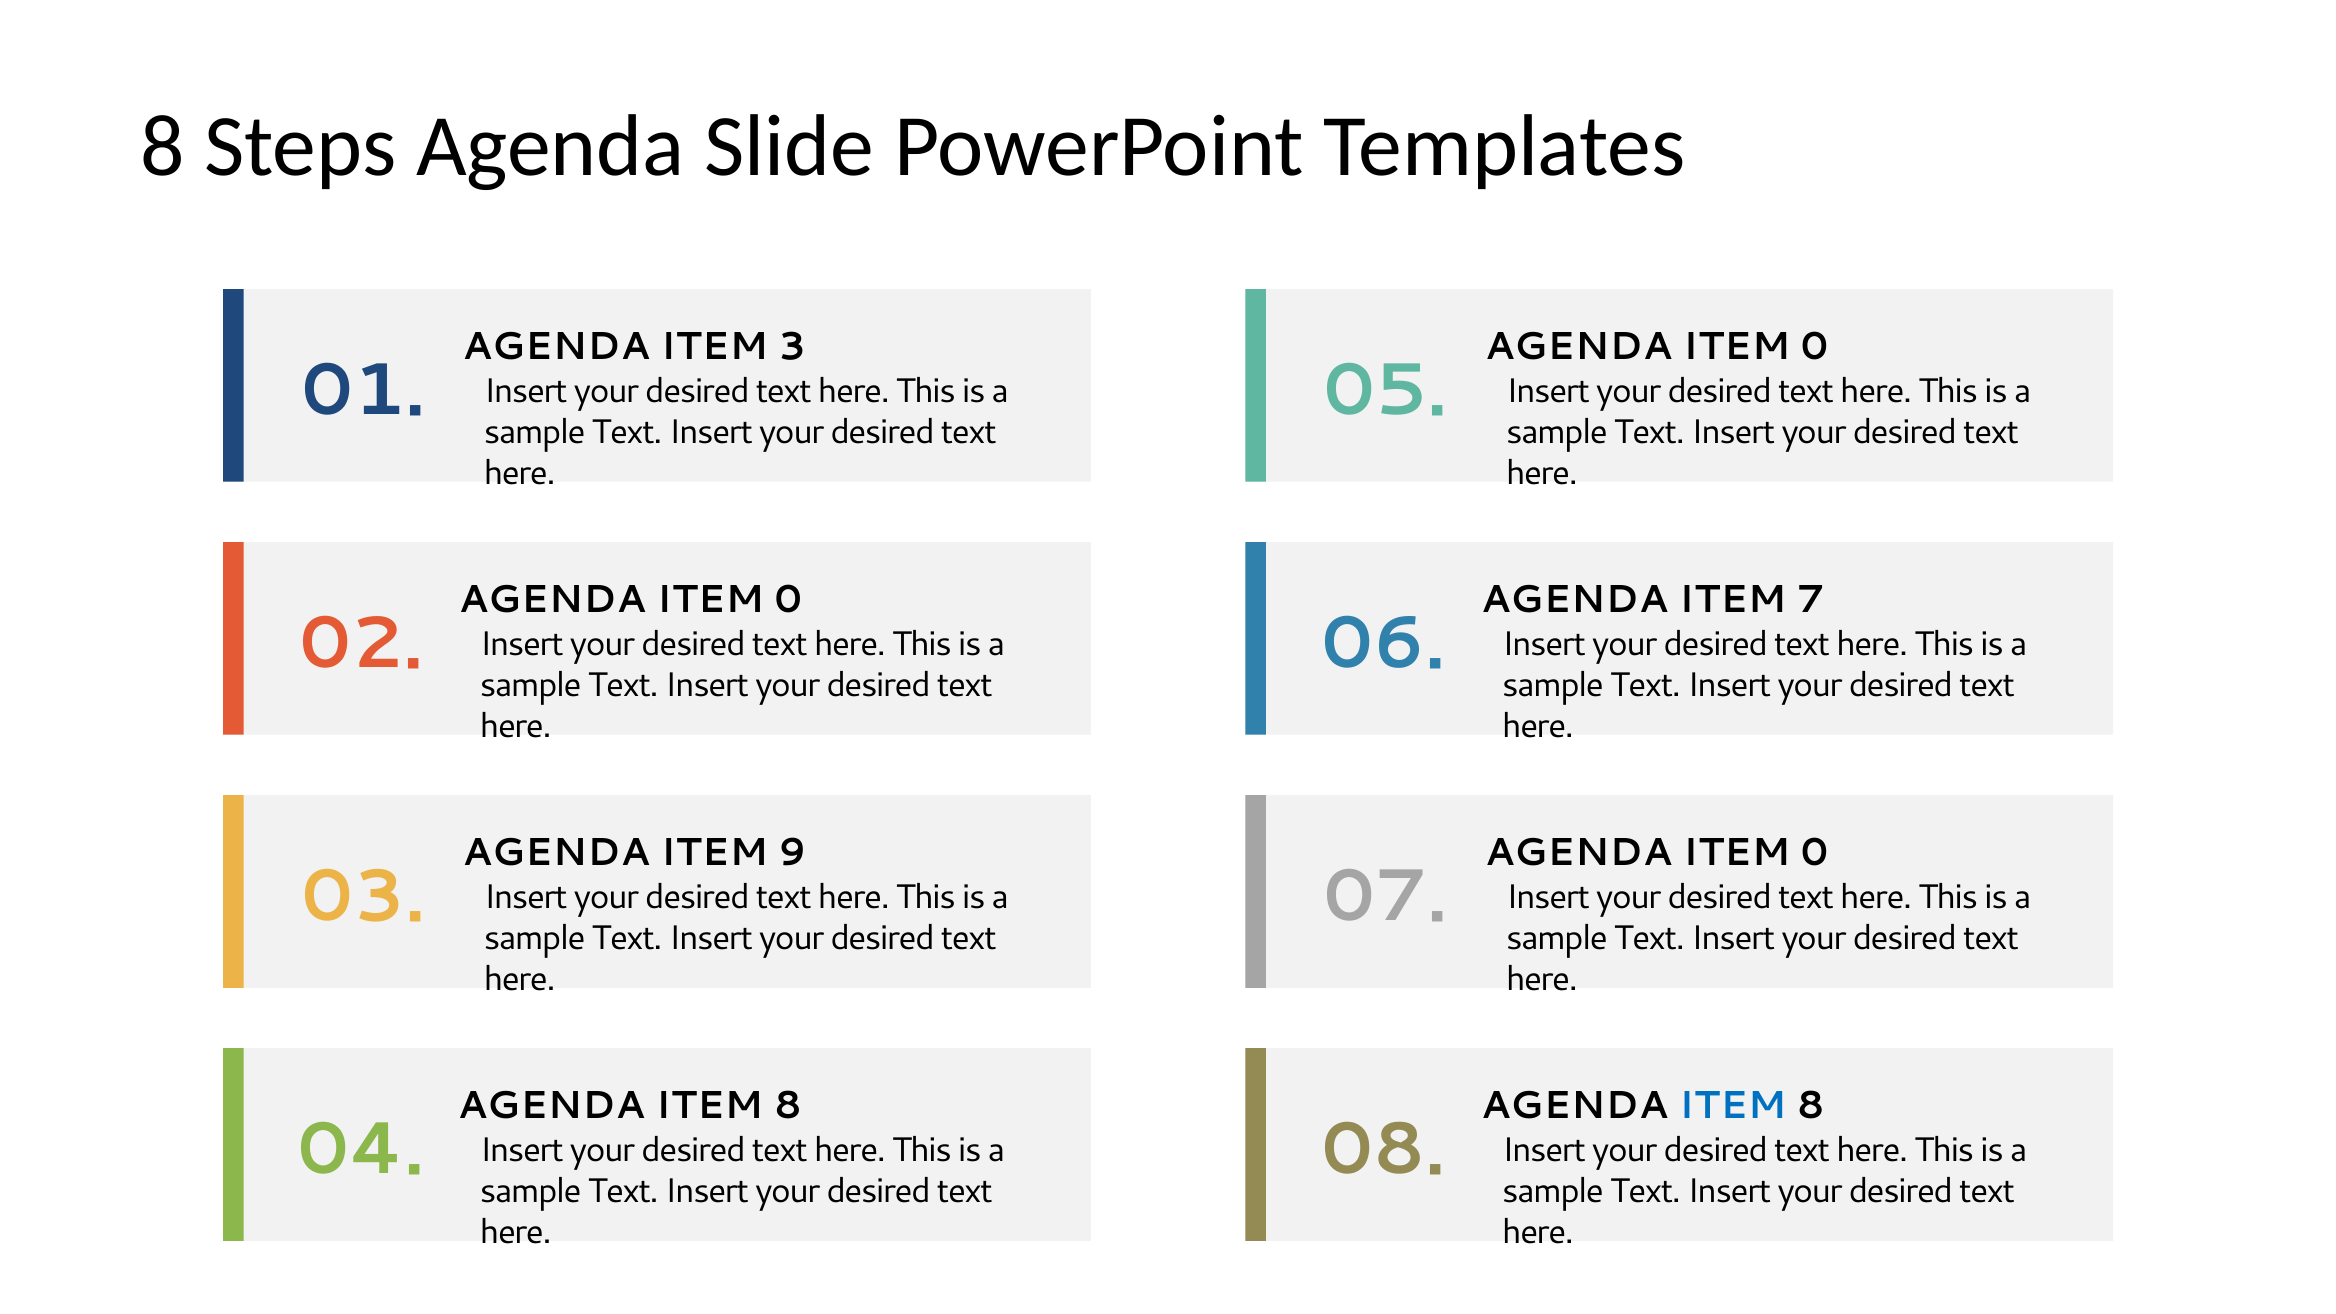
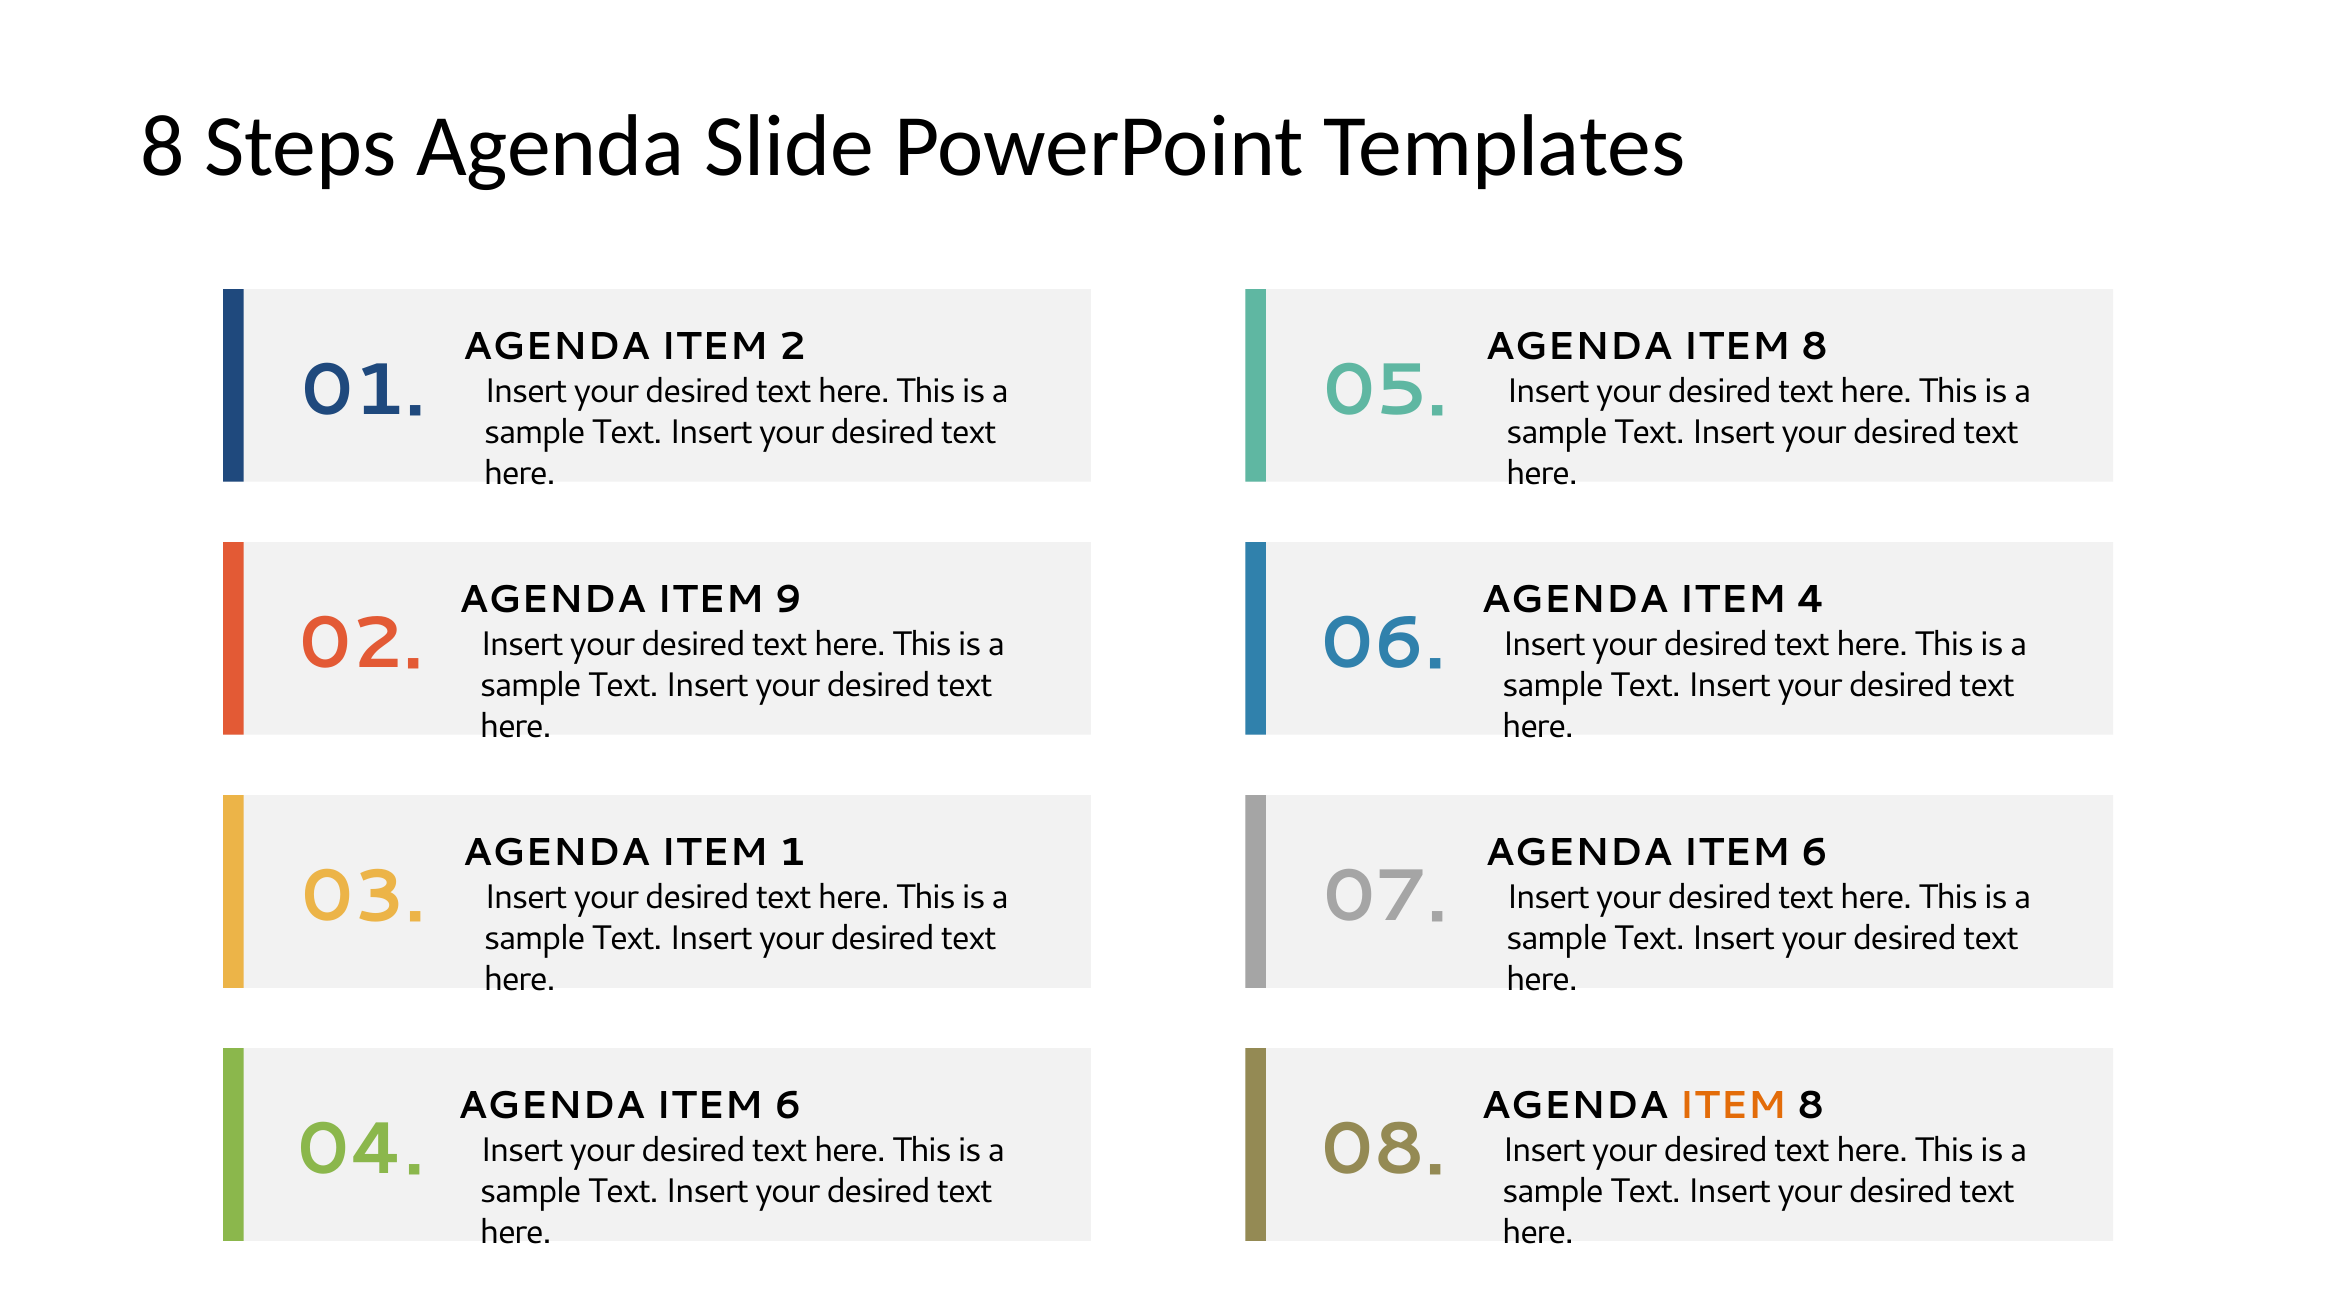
3: 3 -> 2 (792, 347)
0: 0 -> 8 (1815, 347)
0: 0 -> 9 (788, 600)
7: 7 -> 4 (1811, 600)
9: 9 -> 1 (792, 853)
0: 0 -> 6 (1815, 853)
8: 8 -> 6 (788, 1106)
ITEM colour: blue -> orange (1732, 1106)
